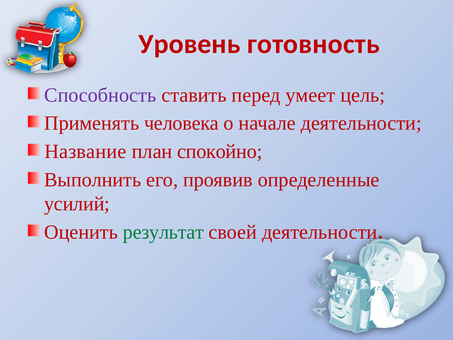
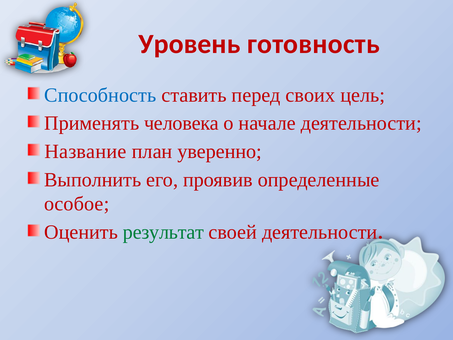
Способность colour: purple -> blue (100, 95)
умеет: умеет -> своих (310, 95)
спокойно: спокойно -> уверенно (220, 151)
усилий: усилий -> особое (77, 204)
